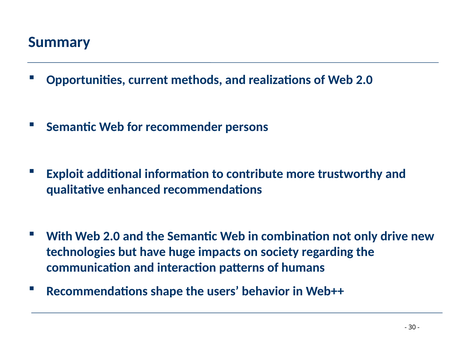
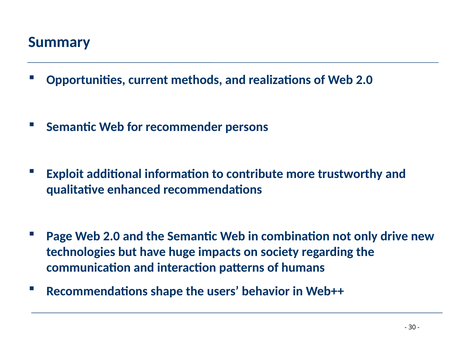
With: With -> Page (59, 237)
